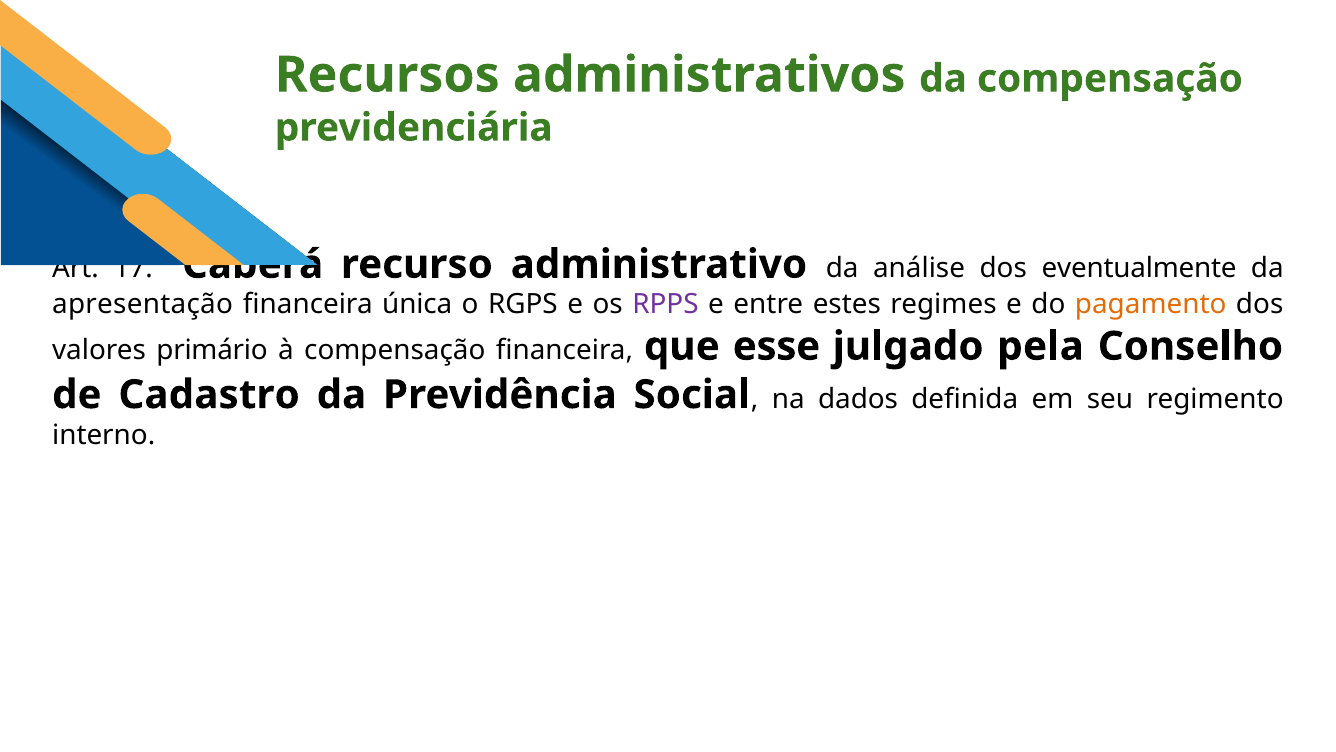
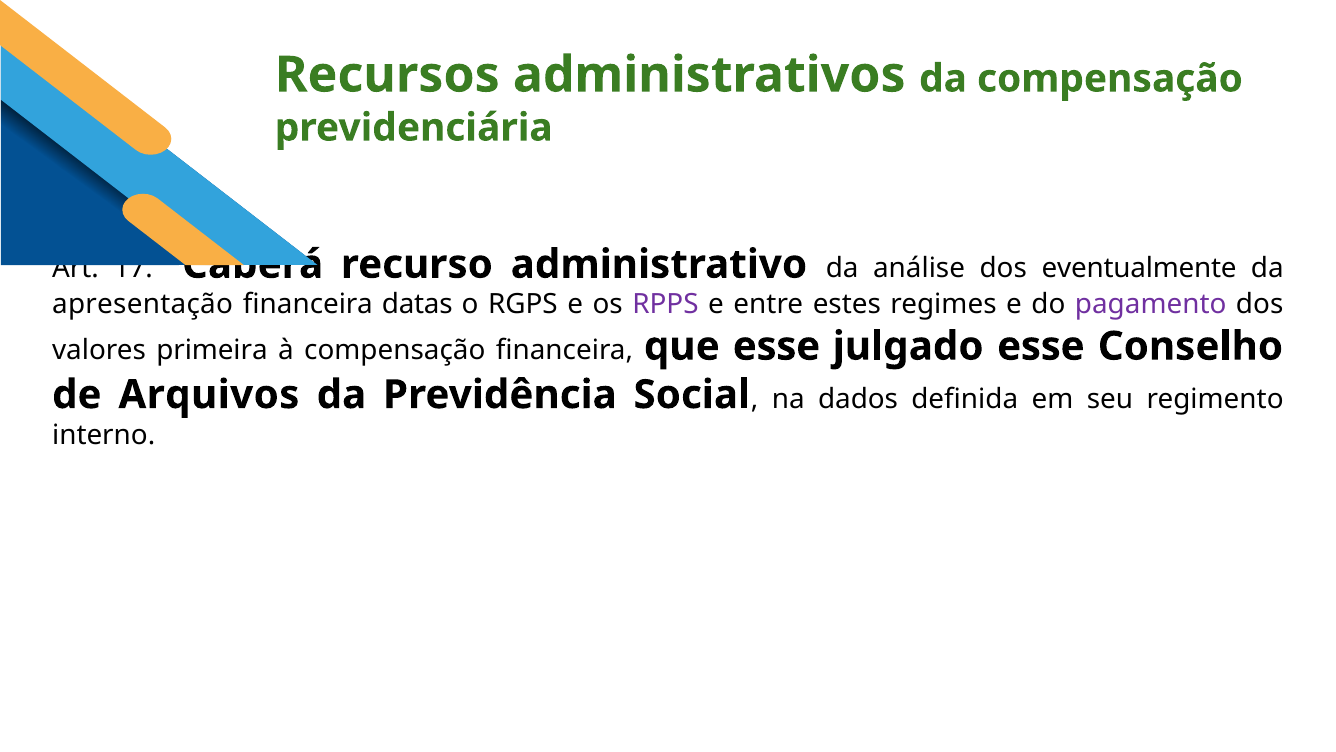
única: única -> datas (417, 304)
pagamento colour: orange -> purple (1151, 304)
primário: primário -> primeira (212, 350)
julgado pela: pela -> esse (1041, 346)
Cadastro: Cadastro -> Arquivos (209, 395)
